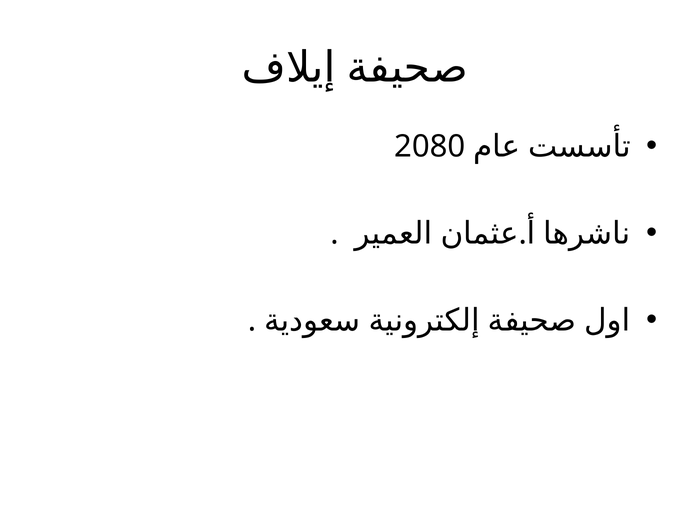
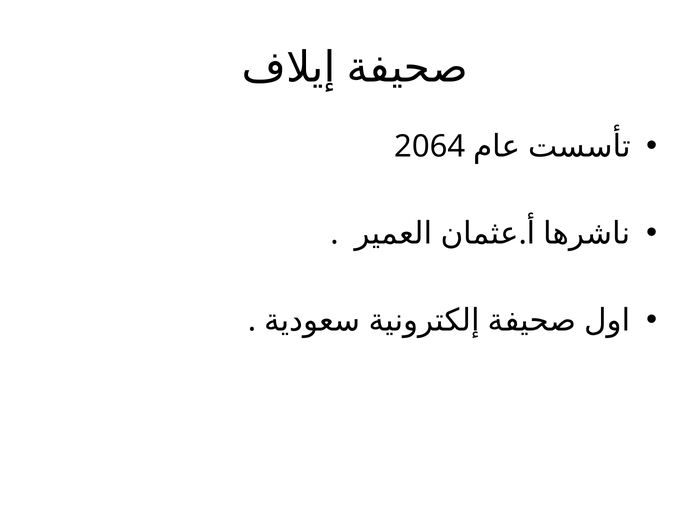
2080: 2080 -> 2064 (430, 147)
